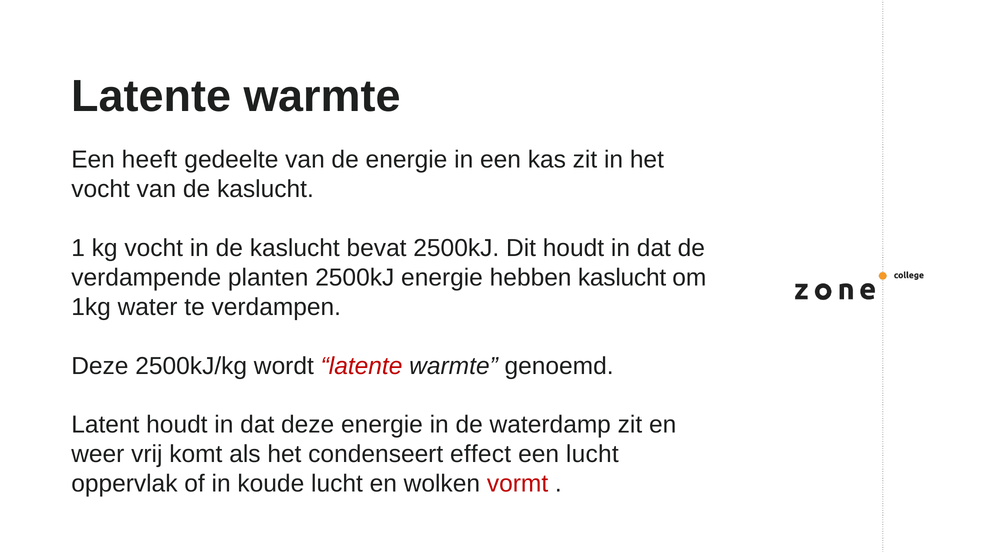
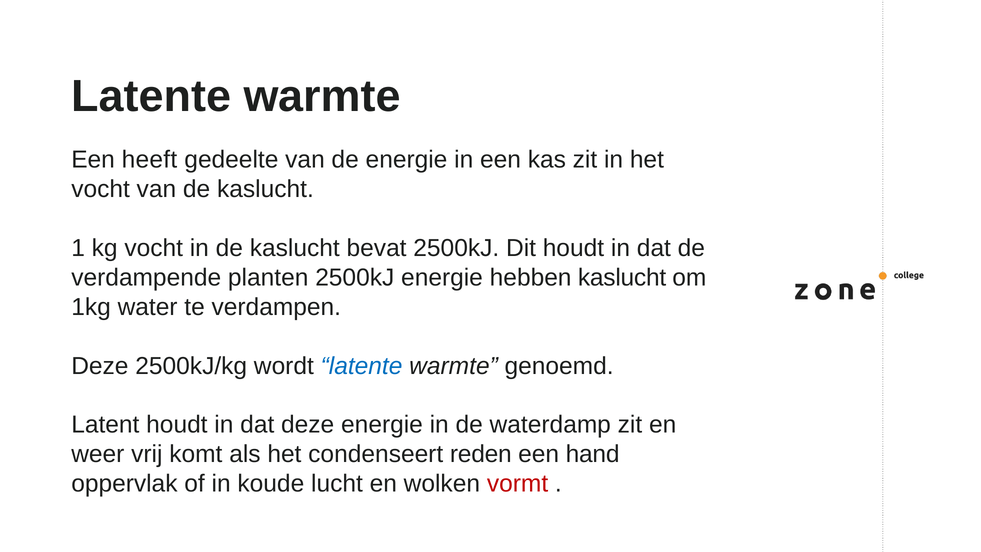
latente colour: red -> blue (362, 366)
effect: effect -> reden (481, 454)
een lucht: lucht -> hand (593, 454)
